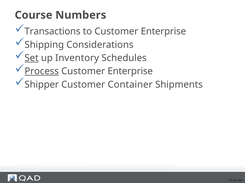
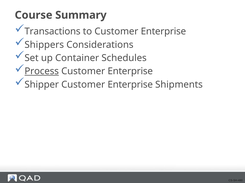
Numbers: Numbers -> Summary (81, 15)
Shipping: Shipping -> Shippers (44, 45)
Set underline: present -> none (32, 58)
Inventory: Inventory -> Container (77, 58)
Container: Container -> Enterprise (130, 85)
